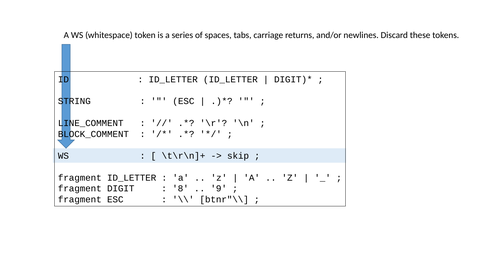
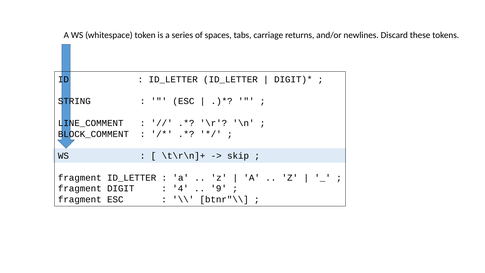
8: 8 -> 4 (181, 188)
